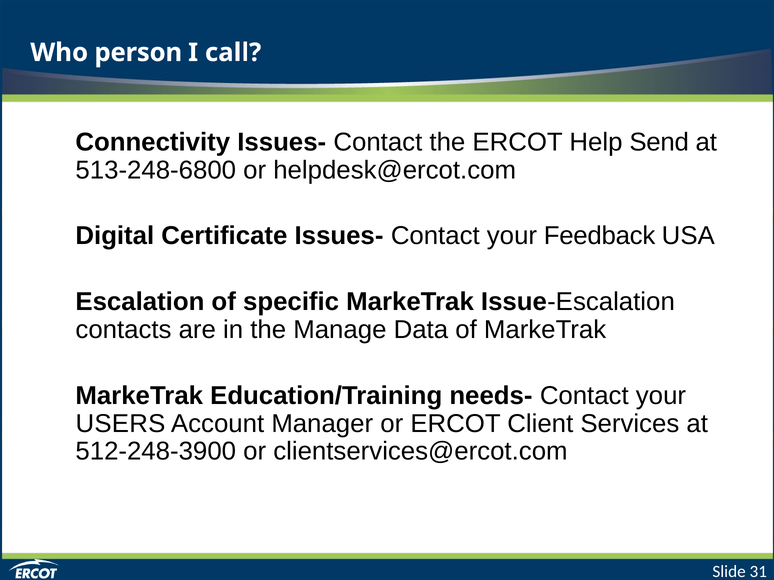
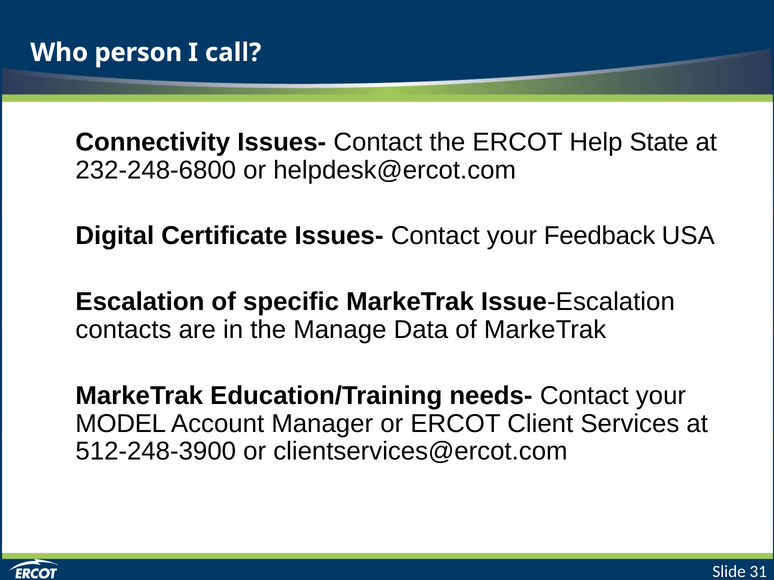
Send: Send -> State (659, 142)
513-248-6800: 513-248-6800 -> 232-248-6800 (156, 170)
USERS: USERS -> MODEL (121, 424)
